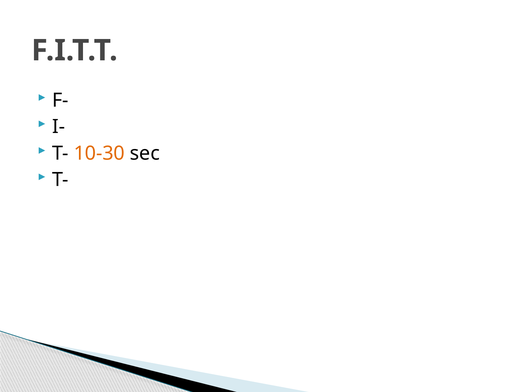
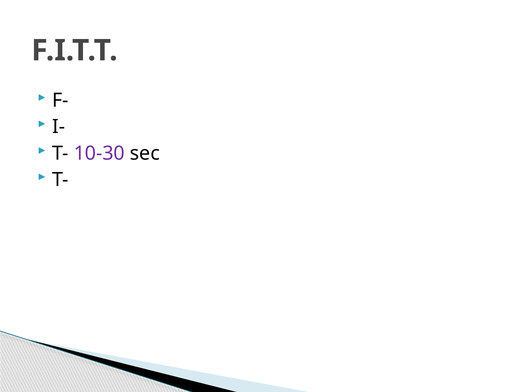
10-30 colour: orange -> purple (99, 153)
